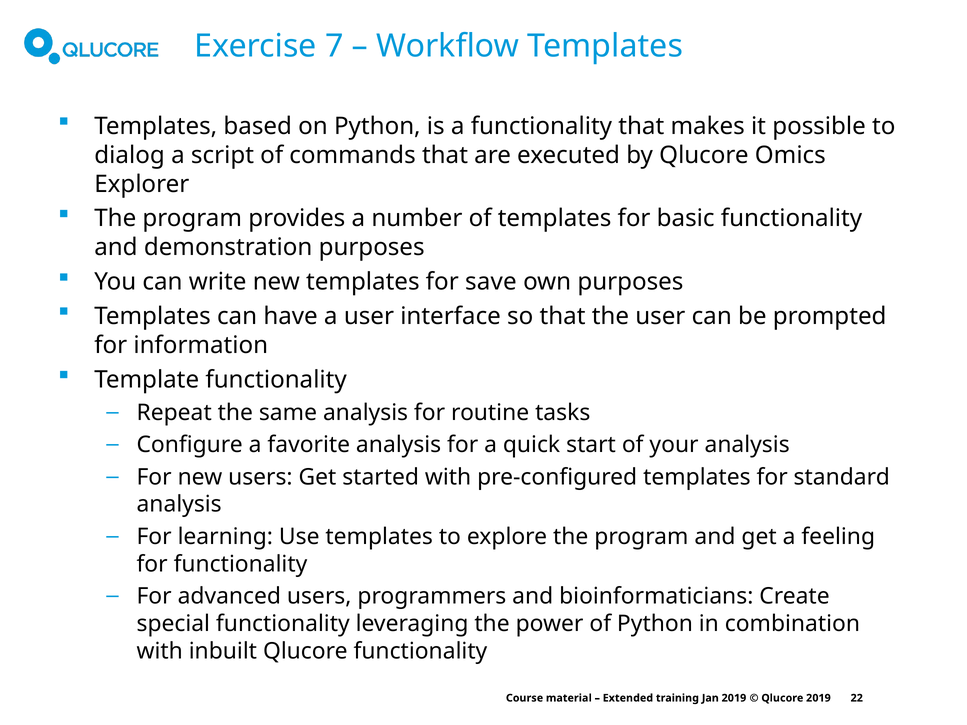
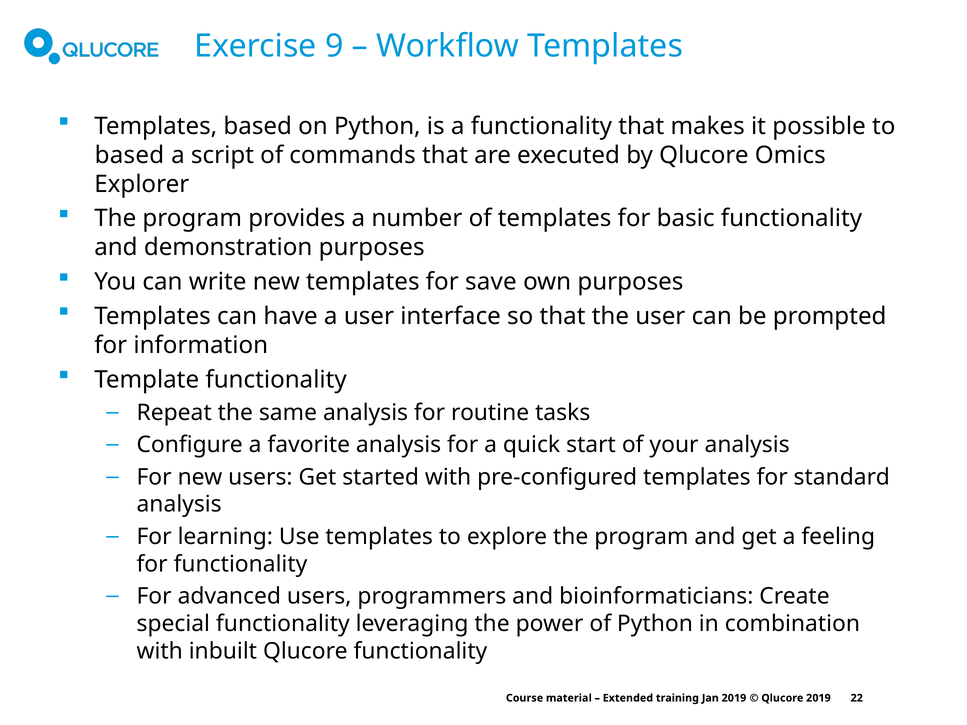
7: 7 -> 9 (334, 46)
dialog: dialog -> based (129, 155)
